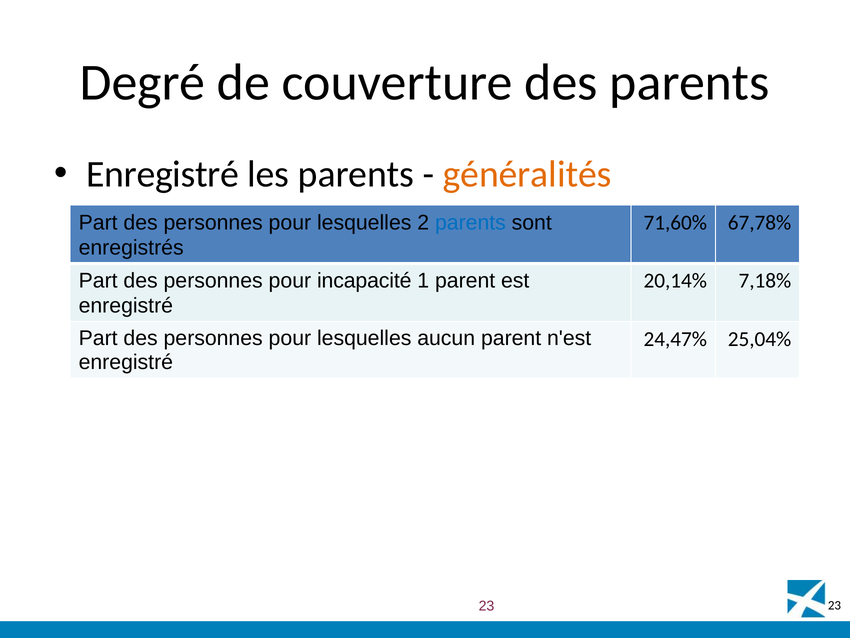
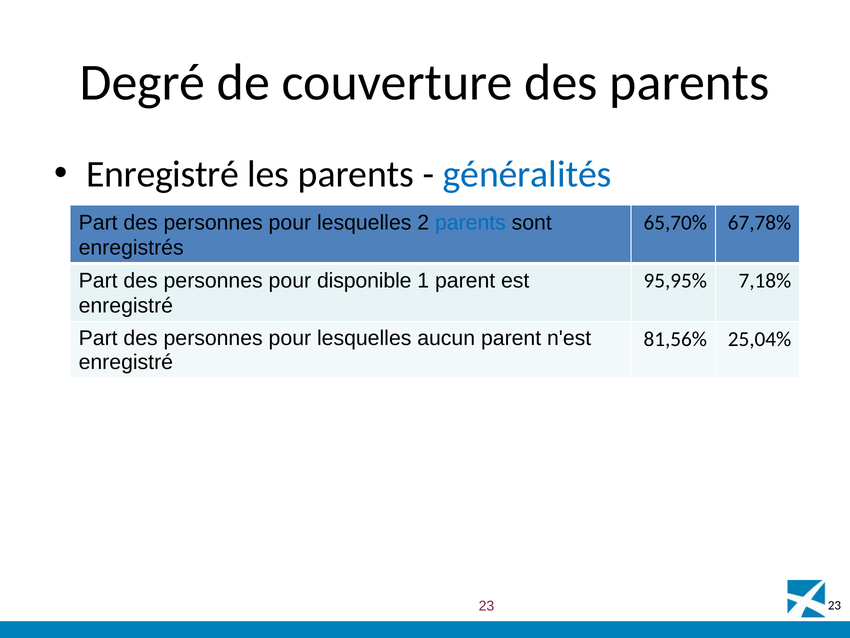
généralités colour: orange -> blue (527, 174)
71,60%: 71,60% -> 65,70% (675, 222)
incapacité: incapacité -> disponible (364, 281)
20,14%: 20,14% -> 95,95% (675, 281)
24,47%: 24,47% -> 81,56% (675, 339)
